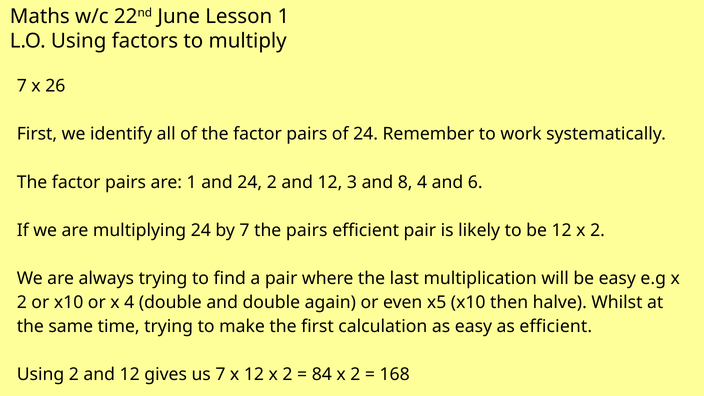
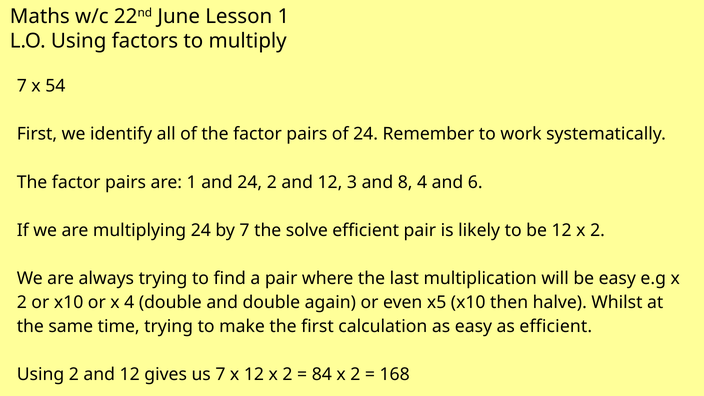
26: 26 -> 54 (55, 86)
the pairs: pairs -> solve (307, 230)
